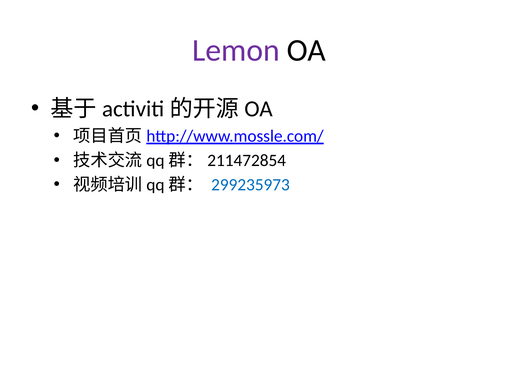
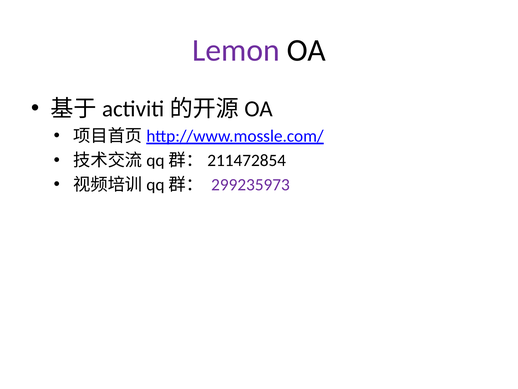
299235973 colour: blue -> purple (250, 185)
